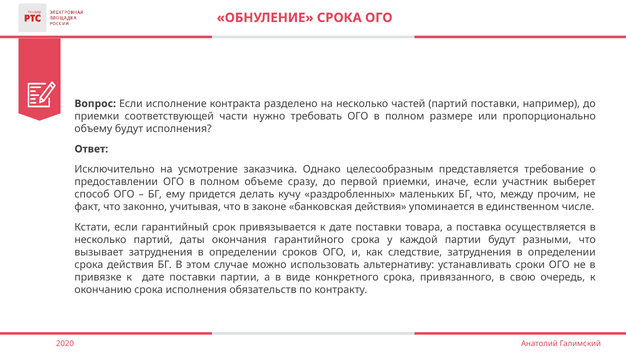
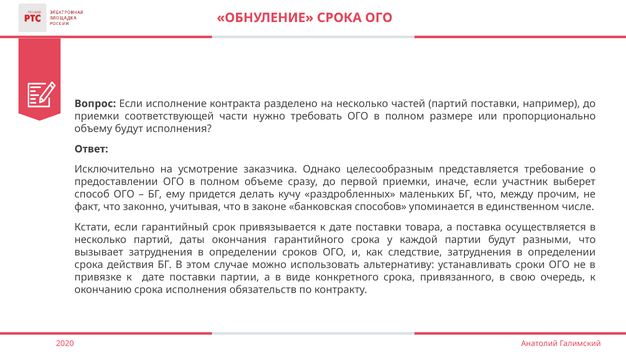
банковская действия: действия -> способов (381, 207)
